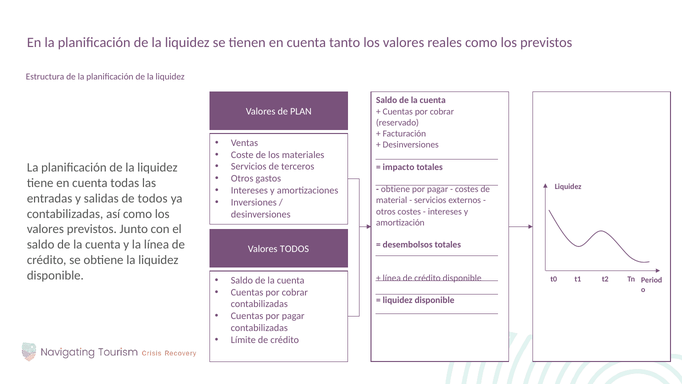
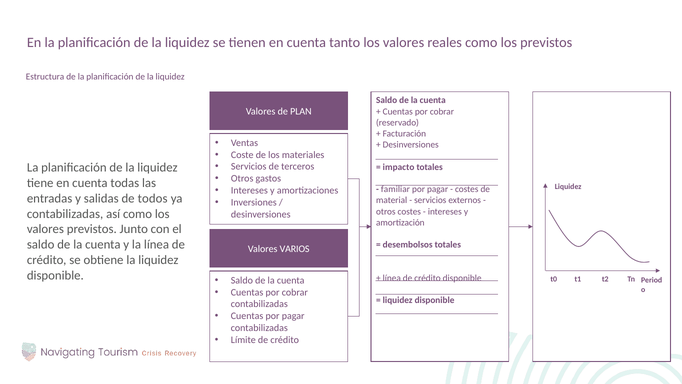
obtiene: obtiene -> familiar (395, 189)
Valores TODOS: TODOS -> VARIOS (295, 249)
